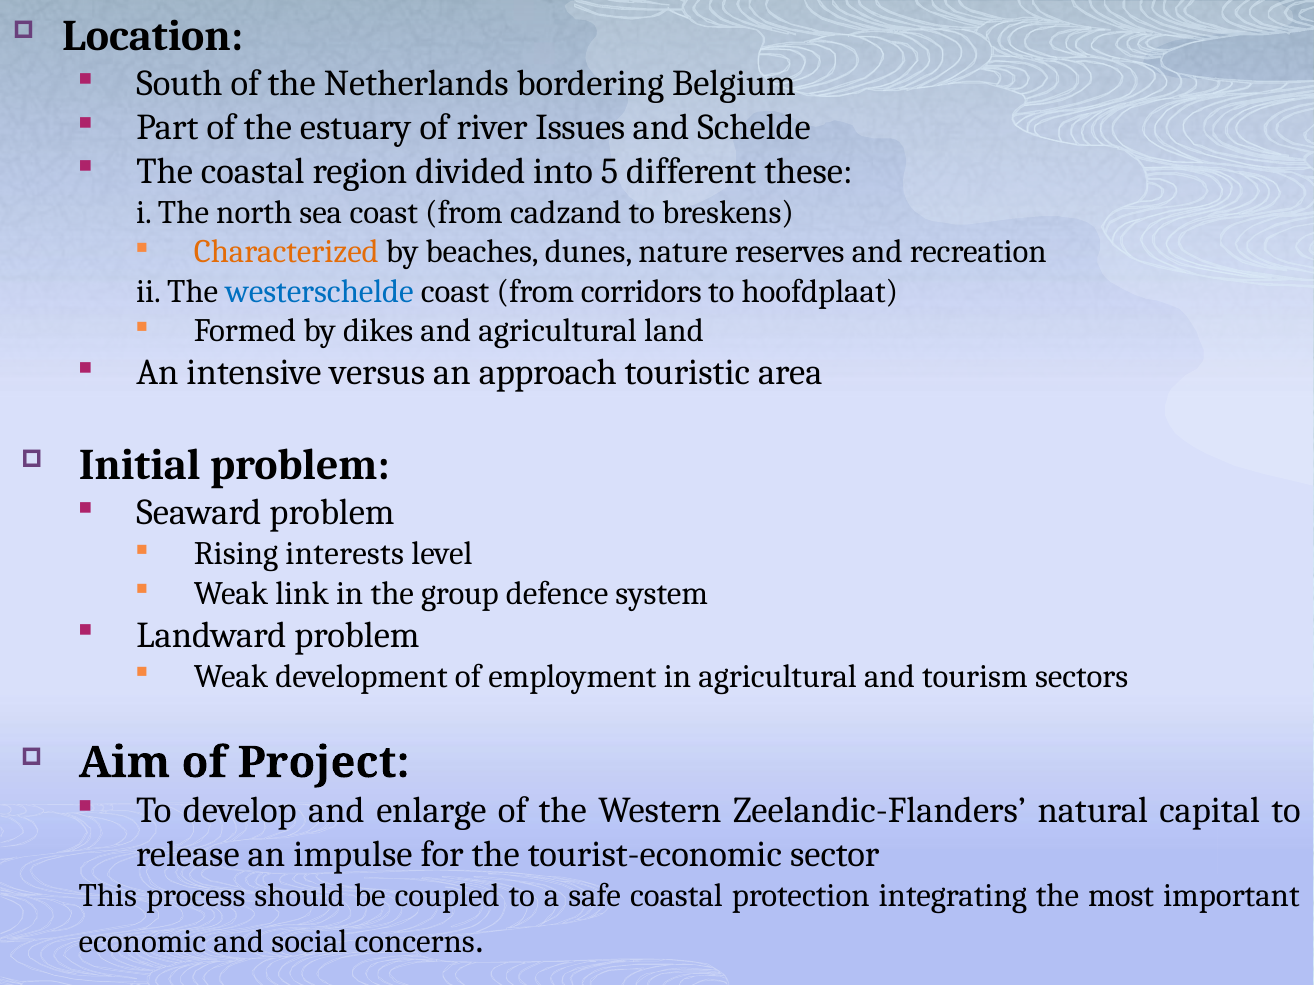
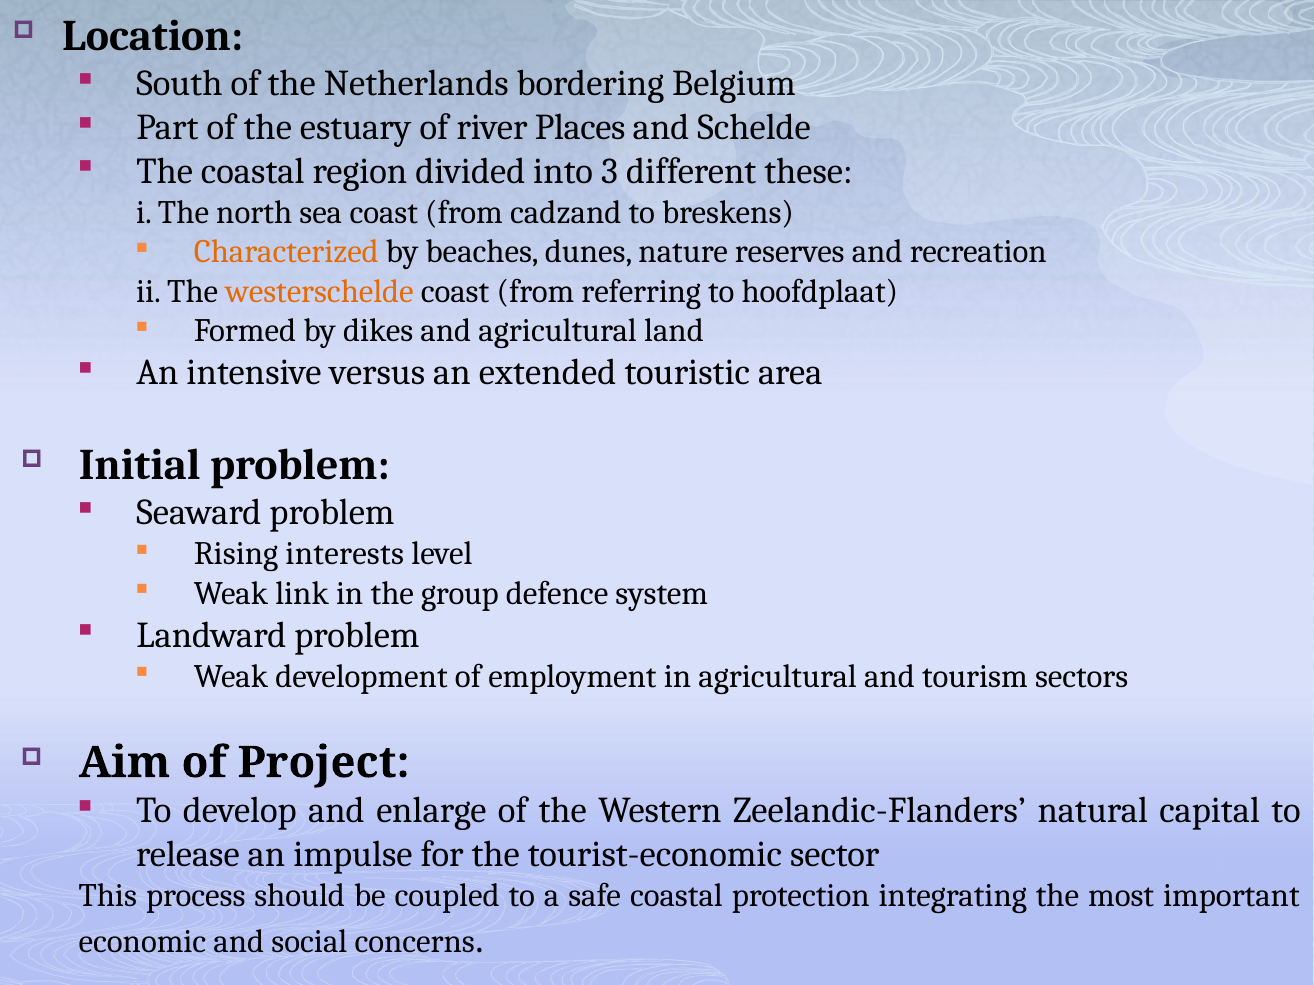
Issues: Issues -> Places (580, 127)
5: 5 -> 3 (609, 171)
westerschelde colour: blue -> orange (320, 291)
corridors: corridors -> referring (641, 291)
approach: approach -> extended (548, 373)
